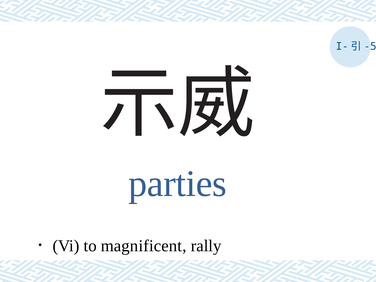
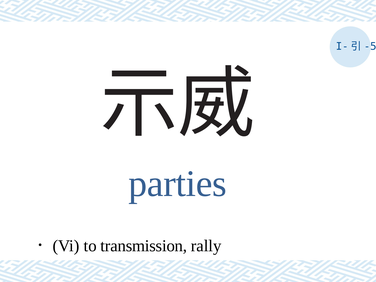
magnificent: magnificent -> transmission (144, 246)
